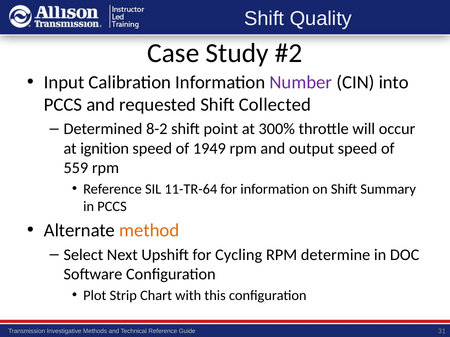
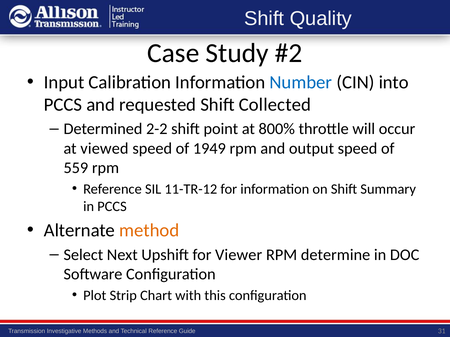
Number colour: purple -> blue (301, 82)
8-2: 8-2 -> 2-2 (157, 129)
300%: 300% -> 800% (277, 129)
ignition: ignition -> viewed (104, 149)
11-TR-64: 11-TR-64 -> 11-TR-12 (191, 189)
Cycling: Cycling -> Viewer (239, 255)
